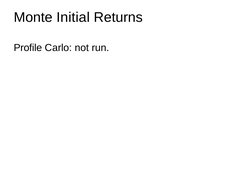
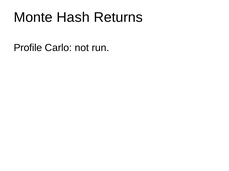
Initial: Initial -> Hash (73, 17)
